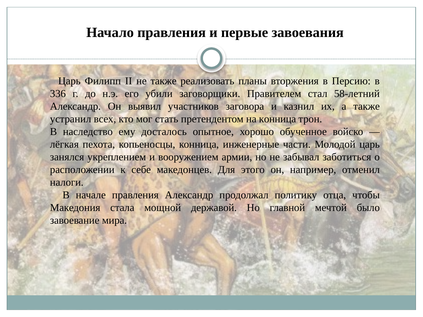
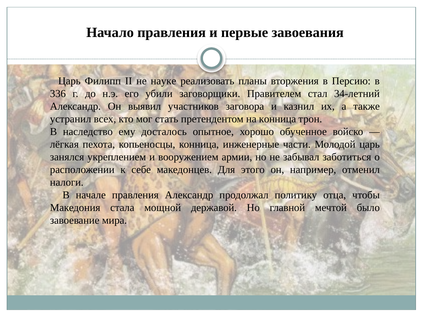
не также: также -> науке (163, 81)
58-летний: 58-летний -> 34-летний (357, 94)
